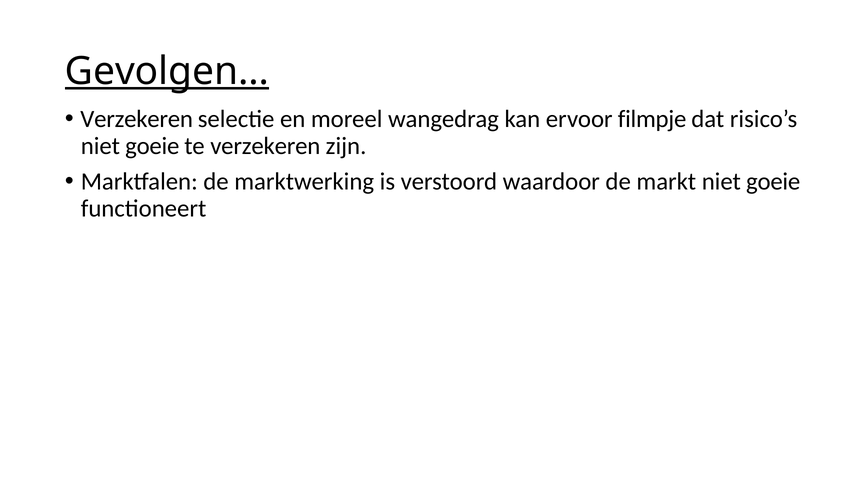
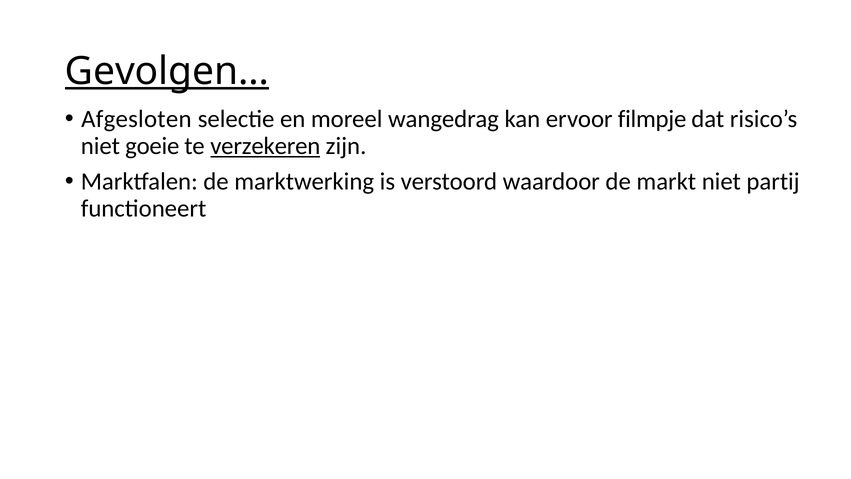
Verzekeren: Verzekeren -> Afgesloten (136, 119)
verzekeren underline: none -> present (265, 146)
markt niet goeie: goeie -> partij (773, 181)
